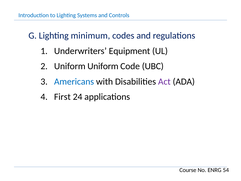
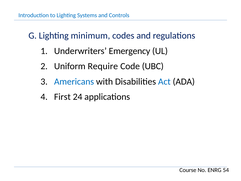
Equipment: Equipment -> Emergency (129, 51)
Uniform Uniform: Uniform -> Require (103, 66)
Act colour: purple -> blue (164, 81)
